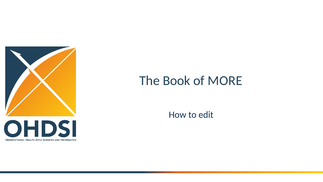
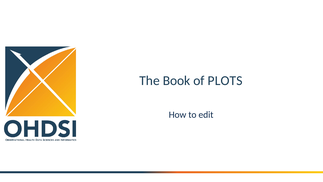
MORE: MORE -> PLOTS (225, 81)
